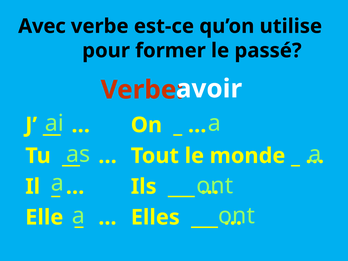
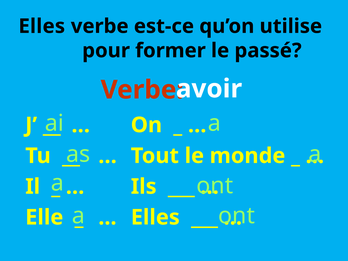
Avec: Avec -> Elles (42, 26)
